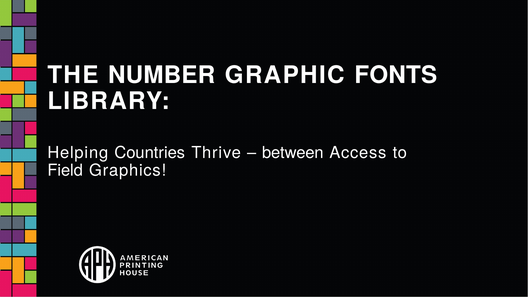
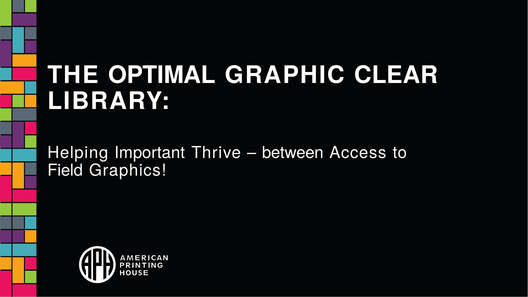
NUMBER: NUMBER -> OPTIMAL (162, 75)
FONTS: FONTS -> CLEAR (396, 75)
Countries: Countries -> Important (150, 153)
